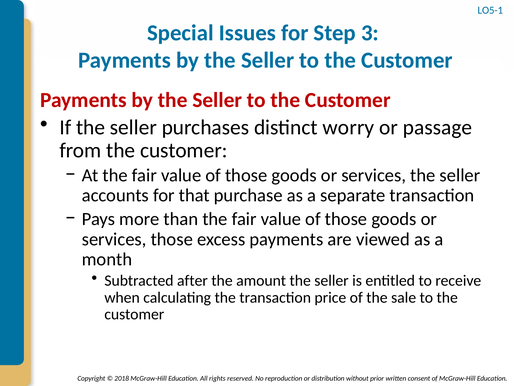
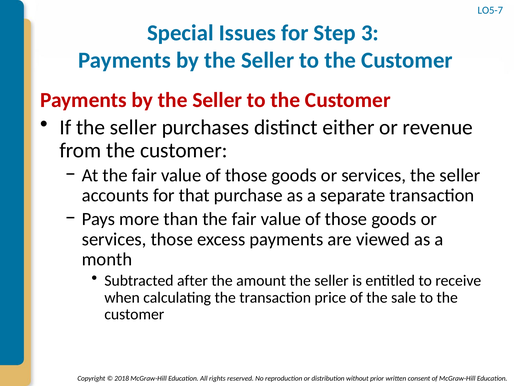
LO5-1: LO5-1 -> LO5-7 (490, 10)
worry: worry -> either (348, 127)
passage: passage -> revenue (438, 127)
